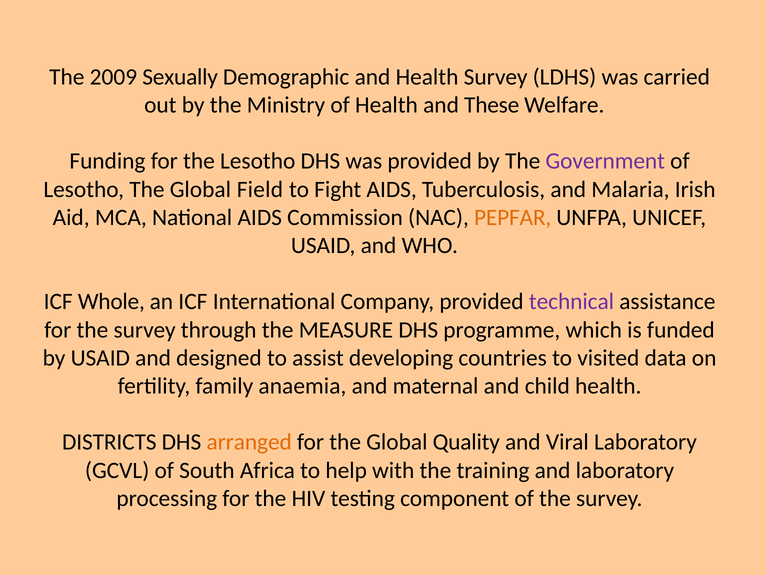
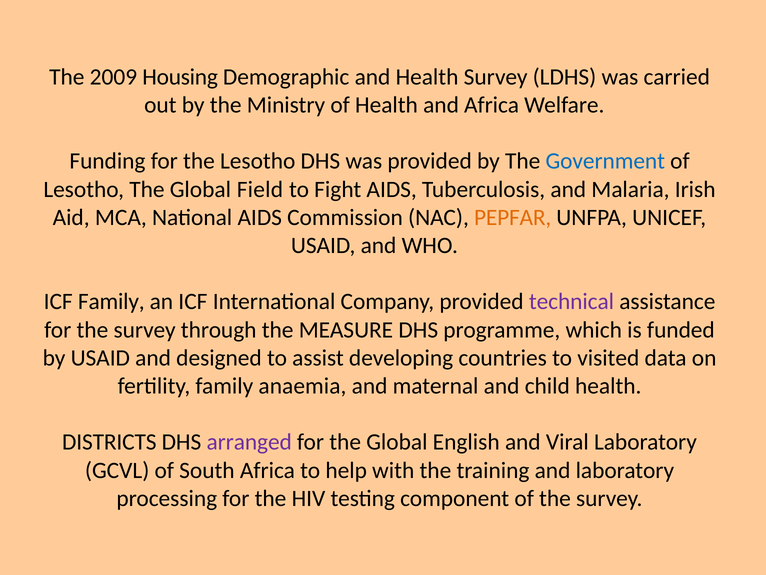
Sexually: Sexually -> Housing (180, 77)
and These: These -> Africa (492, 105)
Government colour: purple -> blue (605, 161)
ICF Whole: Whole -> Family (111, 301)
arranged colour: orange -> purple (249, 442)
Quality: Quality -> English (466, 442)
